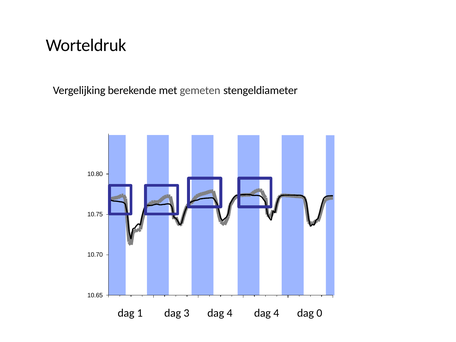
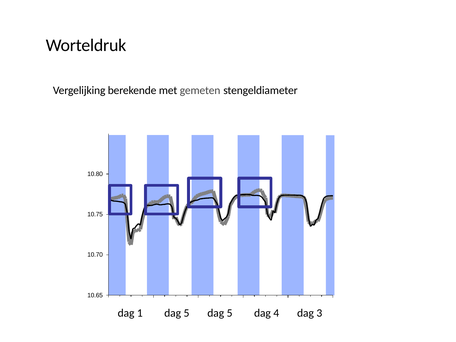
1 dag 3: 3 -> 5 (187, 313)
4: 4 -> 5 (230, 313)
0: 0 -> 3 (319, 313)
